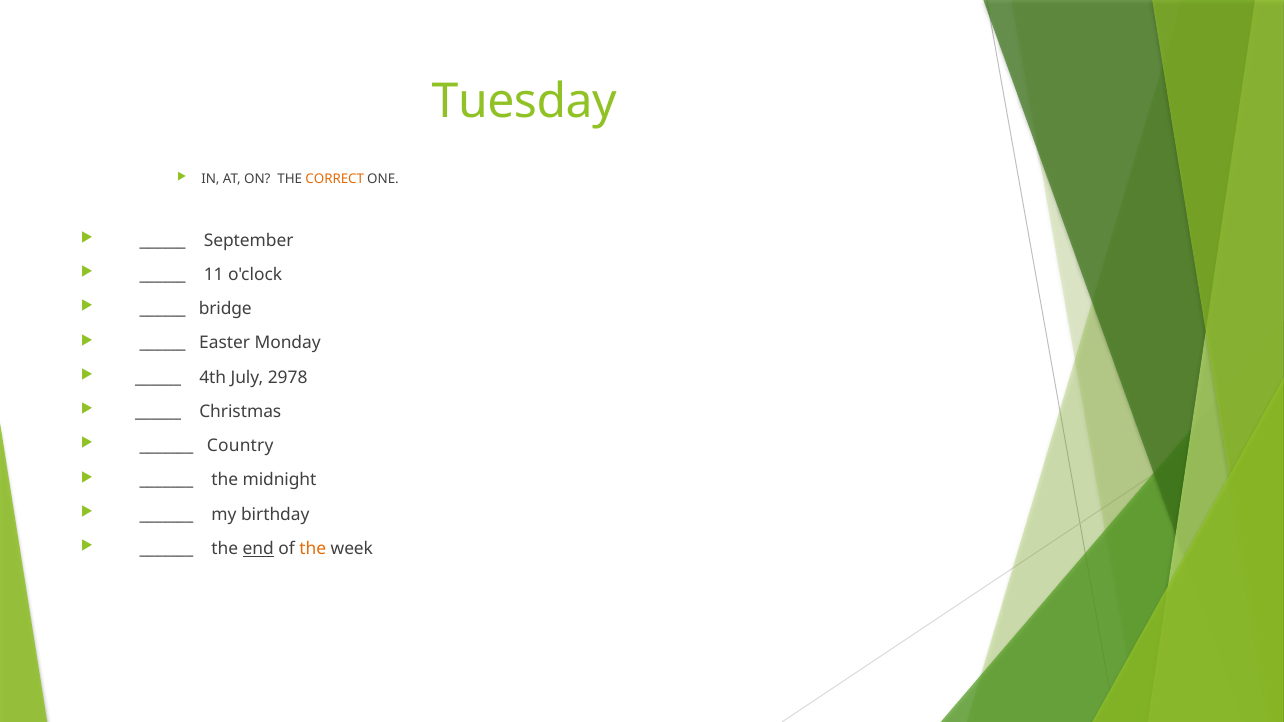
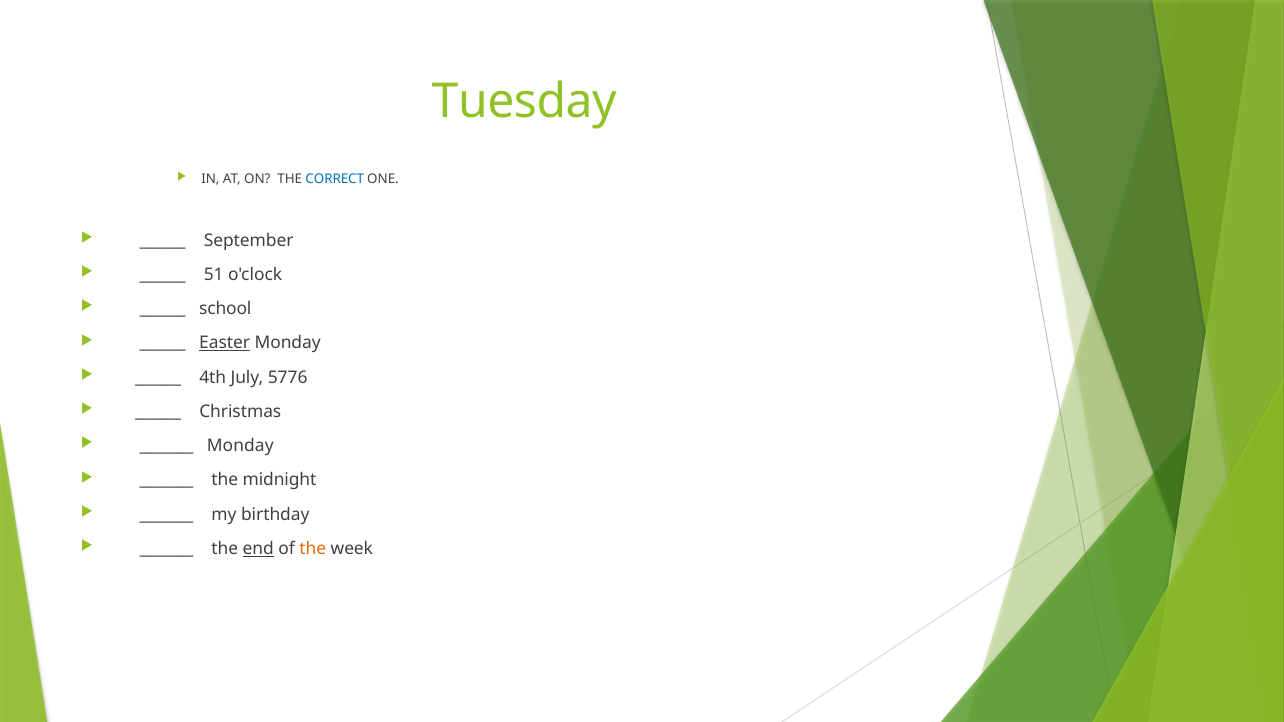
CORRECT colour: orange -> blue (335, 179)
11: 11 -> 51 (214, 275)
bridge: bridge -> school (225, 309)
Easter underline: none -> present (225, 343)
2978: 2978 -> 5776 (288, 377)
Country: Country -> Monday (240, 446)
